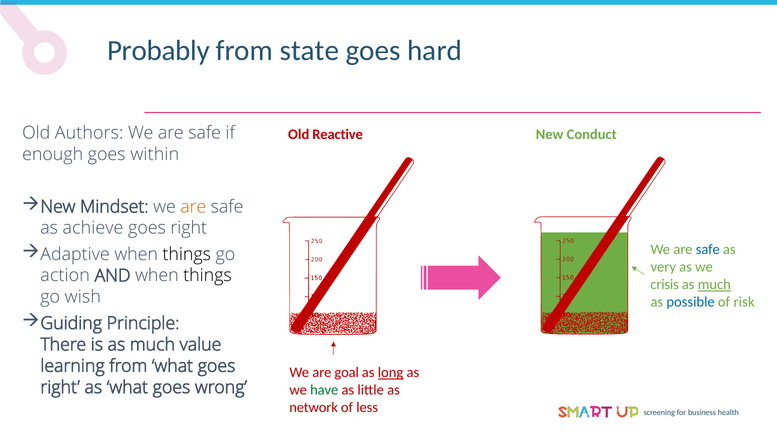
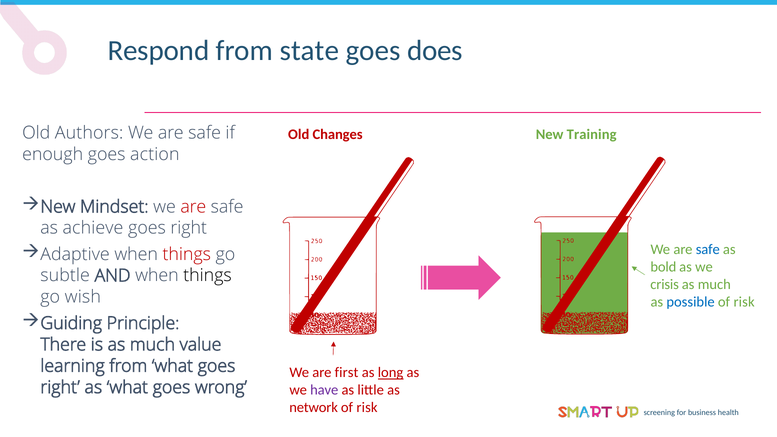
Probably: Probably -> Respond (158, 51)
hard: hard -> does (435, 51)
Reactive: Reactive -> Changes (338, 135)
Conduct: Conduct -> Training (592, 135)
within: within -> action (155, 154)
are colour: orange -> red (193, 207)
things colour: black -> red (187, 254)
very: very -> bold (663, 267)
action: action -> subtle (65, 276)
much underline: present -> none (714, 285)
goal: goal -> first (347, 373)
have colour: green -> purple (324, 390)
less: less -> risk (367, 408)
